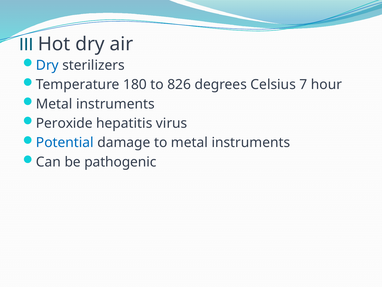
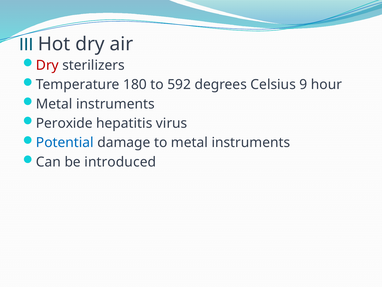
Dry colour: blue -> red (47, 65)
826: 826 -> 592 (179, 85)
7: 7 -> 9 (303, 85)
pathogenic: pathogenic -> introduced (120, 162)
